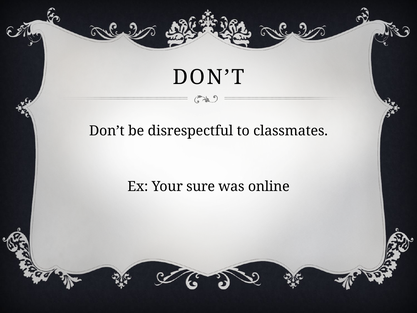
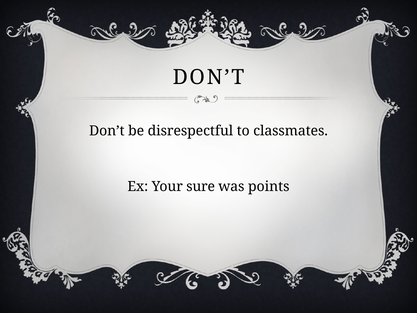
online: online -> points (269, 187)
